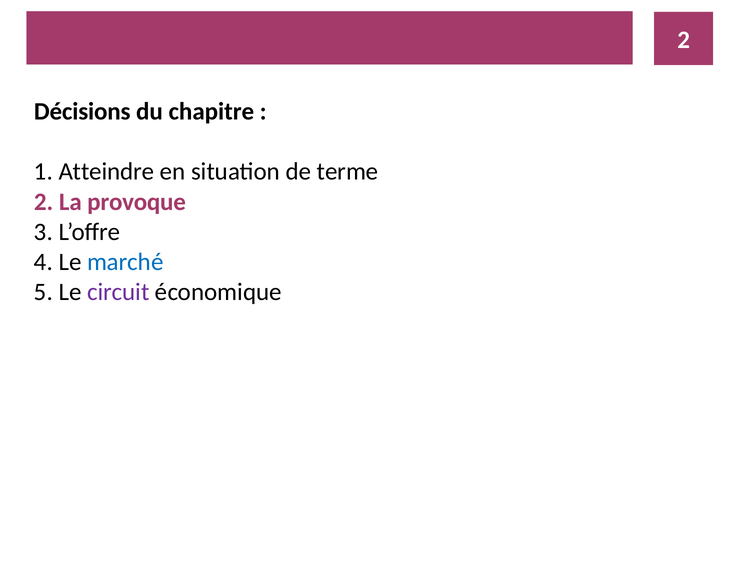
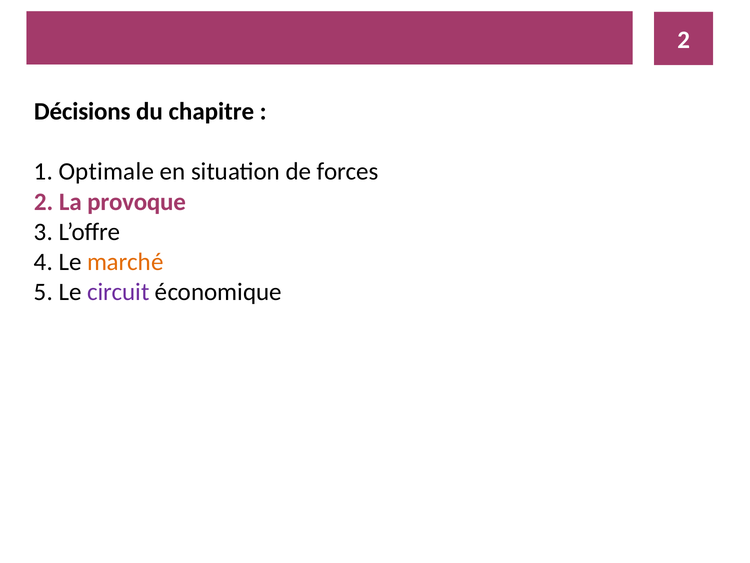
Atteindre: Atteindre -> Optimale (106, 172)
terme: terme -> forces (348, 172)
marché colour: blue -> orange (125, 262)
